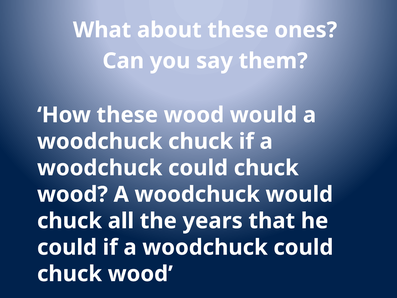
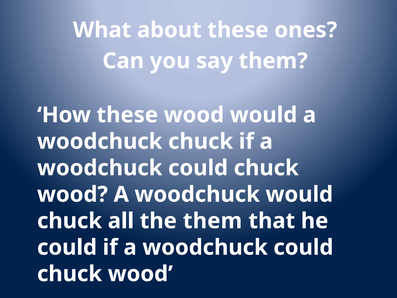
the years: years -> them (213, 221)
